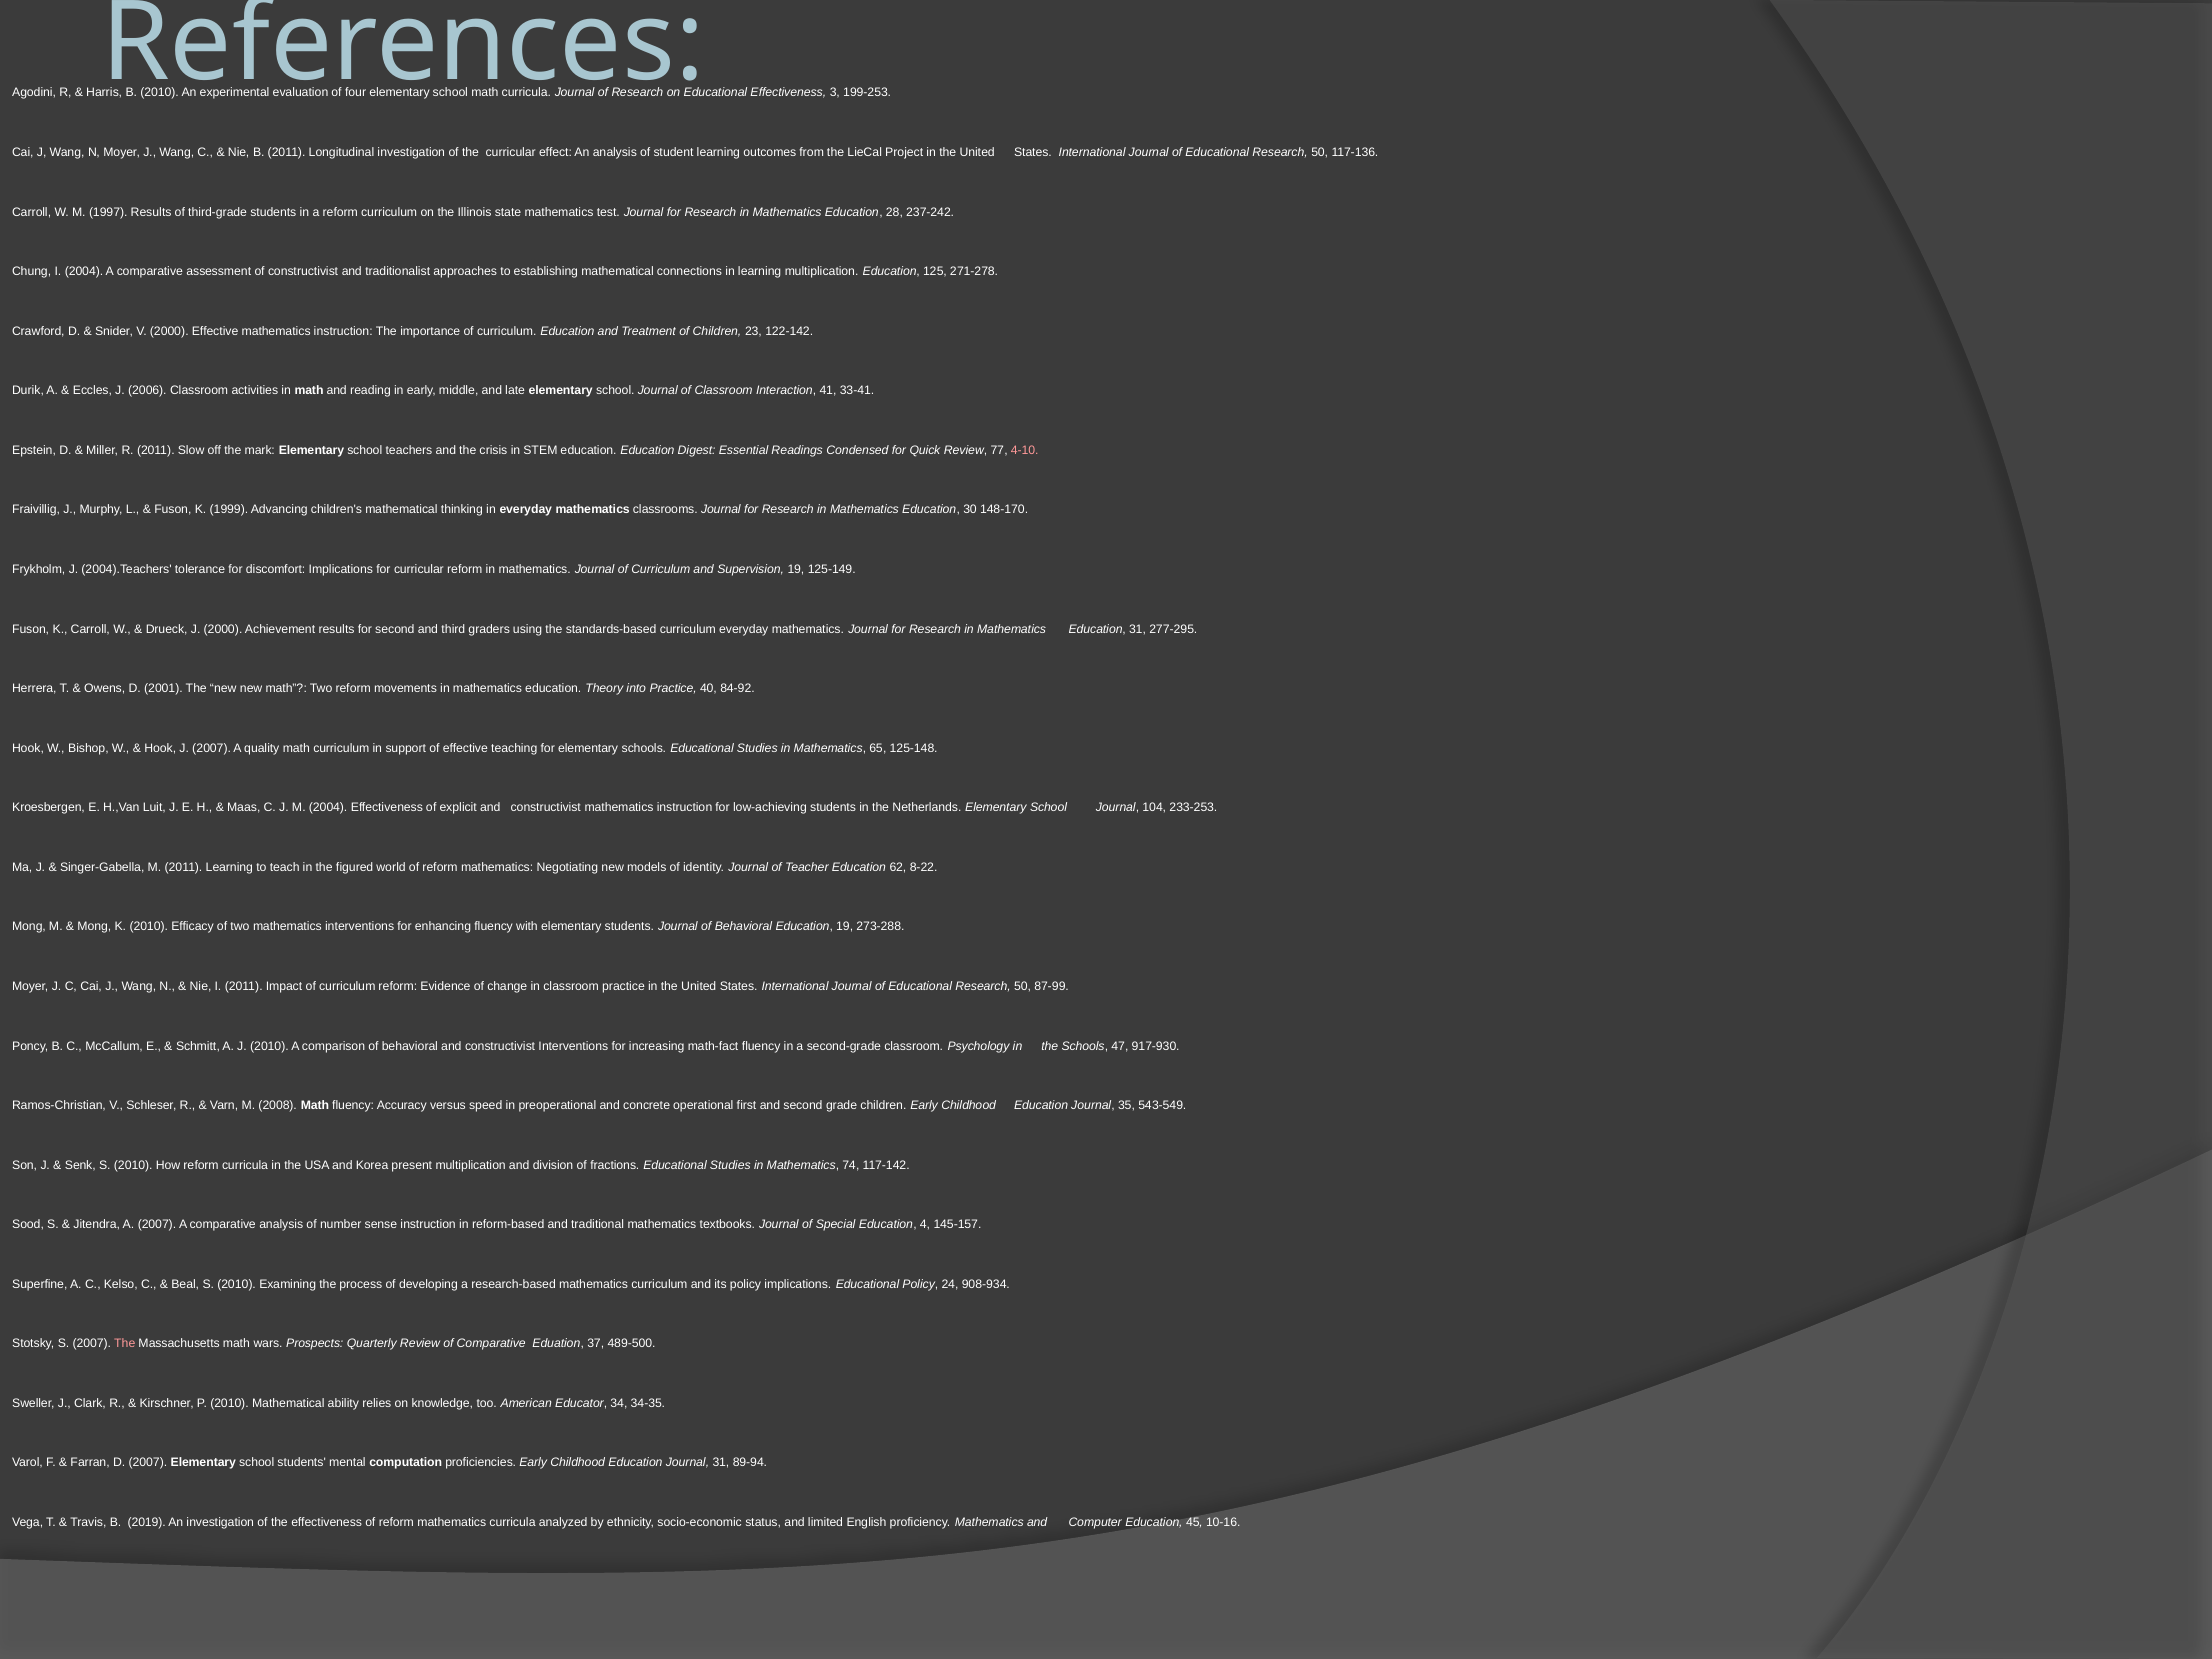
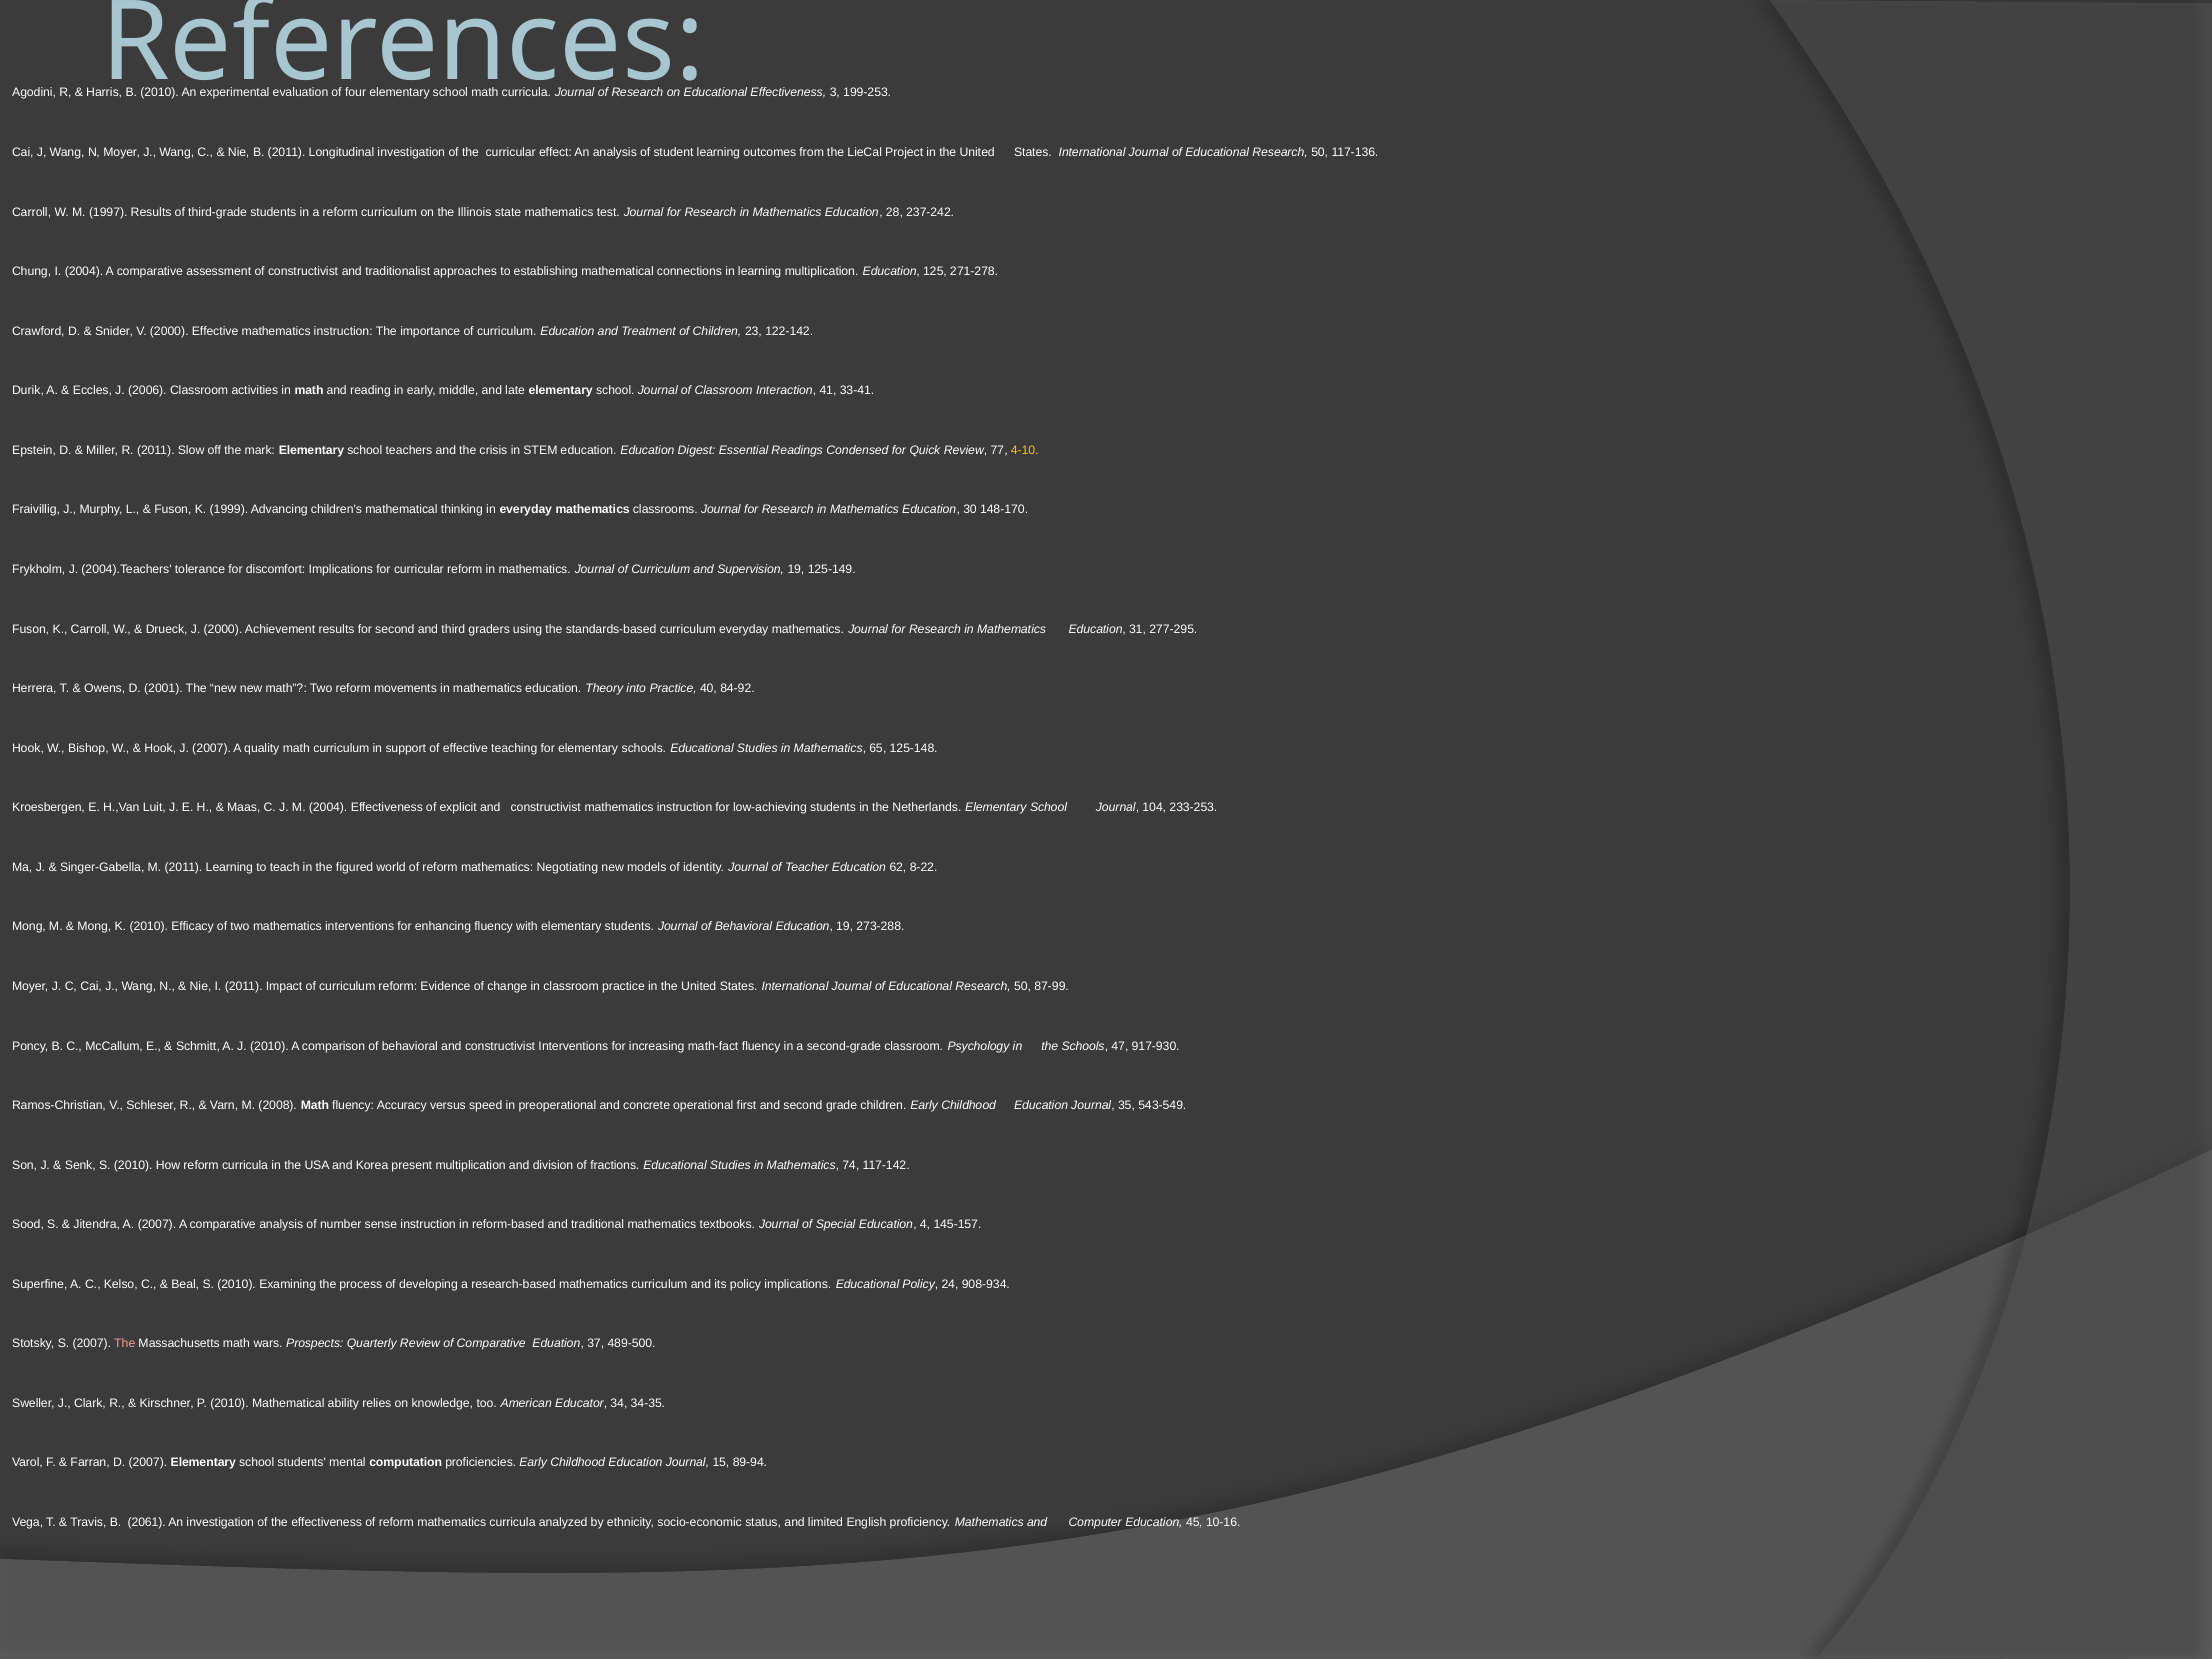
4-10 colour: pink -> yellow (1025, 450)
Journal 31: 31 -> 15 (721, 1463)
2019: 2019 -> 2061 (147, 1522)
